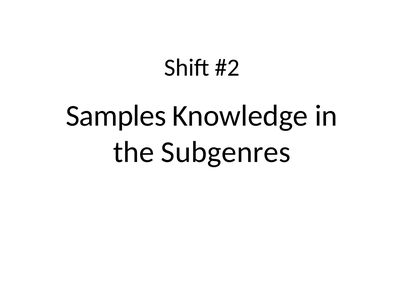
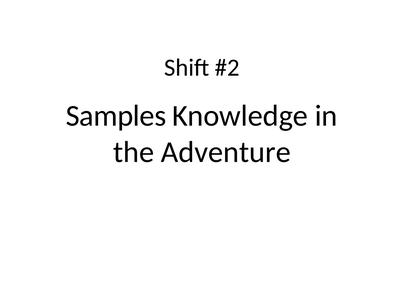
Subgenres: Subgenres -> Adventure (226, 152)
